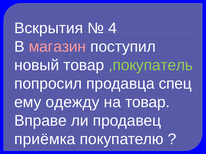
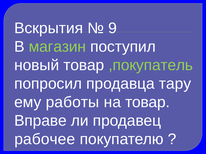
4: 4 -> 9 (113, 28)
магазин colour: pink -> light green (57, 47)
спец: спец -> тару (175, 84)
одежду: одежду -> работы (72, 102)
приёмка: приёмка -> рабочее (45, 140)
